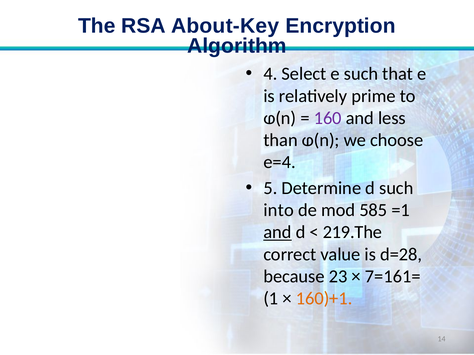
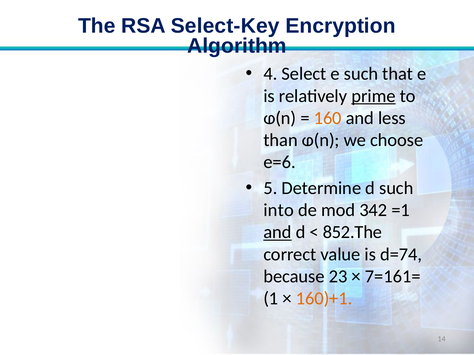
About-Key: About-Key -> Select-Key (225, 26)
prime underline: none -> present (373, 96)
160 colour: purple -> orange (328, 118)
e=4: e=4 -> e=6 (280, 162)
585: 585 -> 342 (373, 210)
219.The: 219.The -> 852.The (352, 233)
d=28: d=28 -> d=74 (401, 255)
